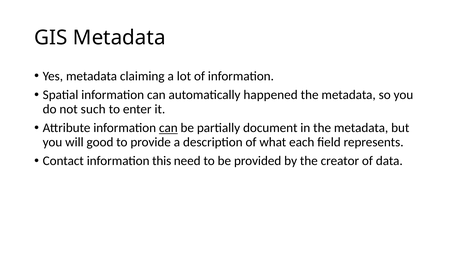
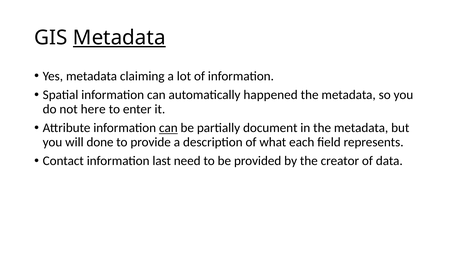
Metadata underline: none -> present (119, 38)
such: such -> here (93, 109)
good: good -> done (100, 142)
this: this -> last (162, 161)
